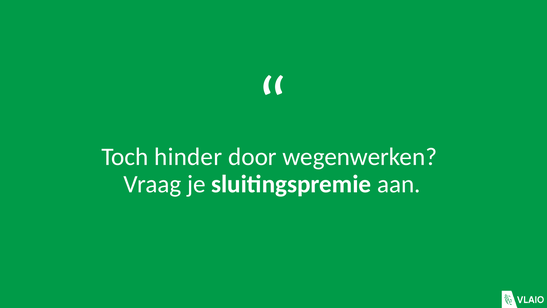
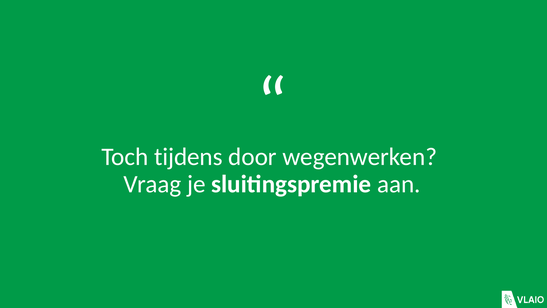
hinder: hinder -> tijdens (188, 157)
